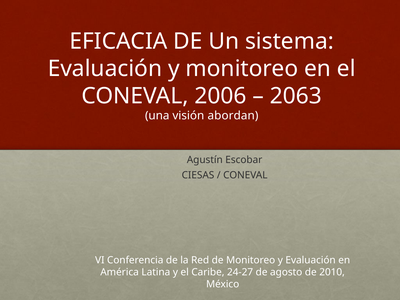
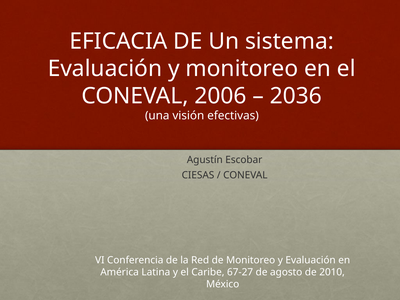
2063: 2063 -> 2036 (296, 96)
abordan: abordan -> efectivas (233, 116)
24-27: 24-27 -> 67-27 (240, 272)
